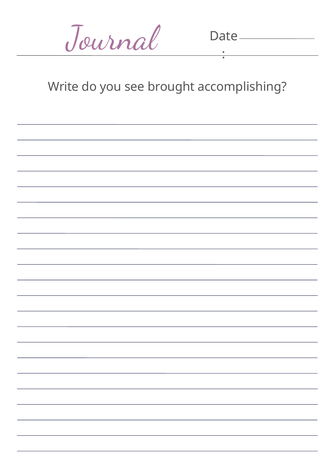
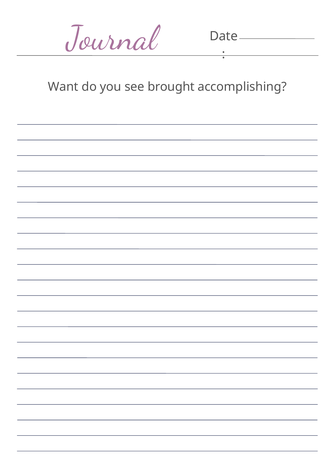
Write: Write -> Want (63, 87)
